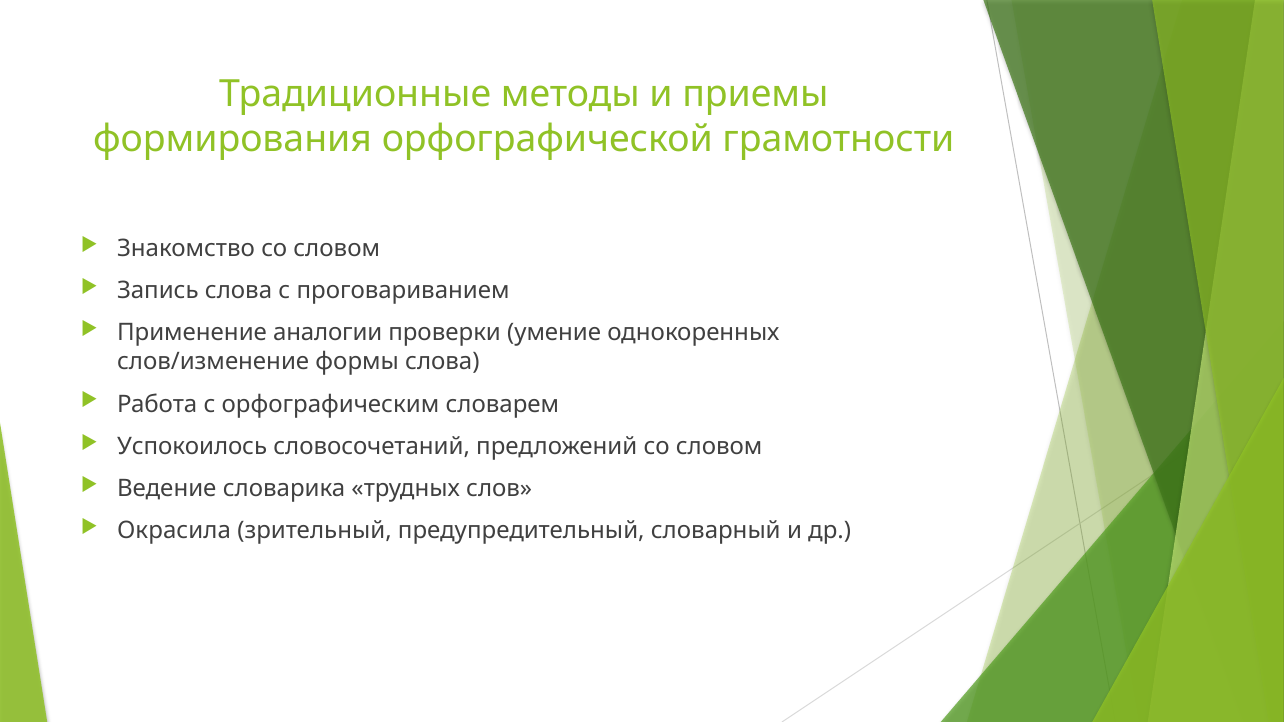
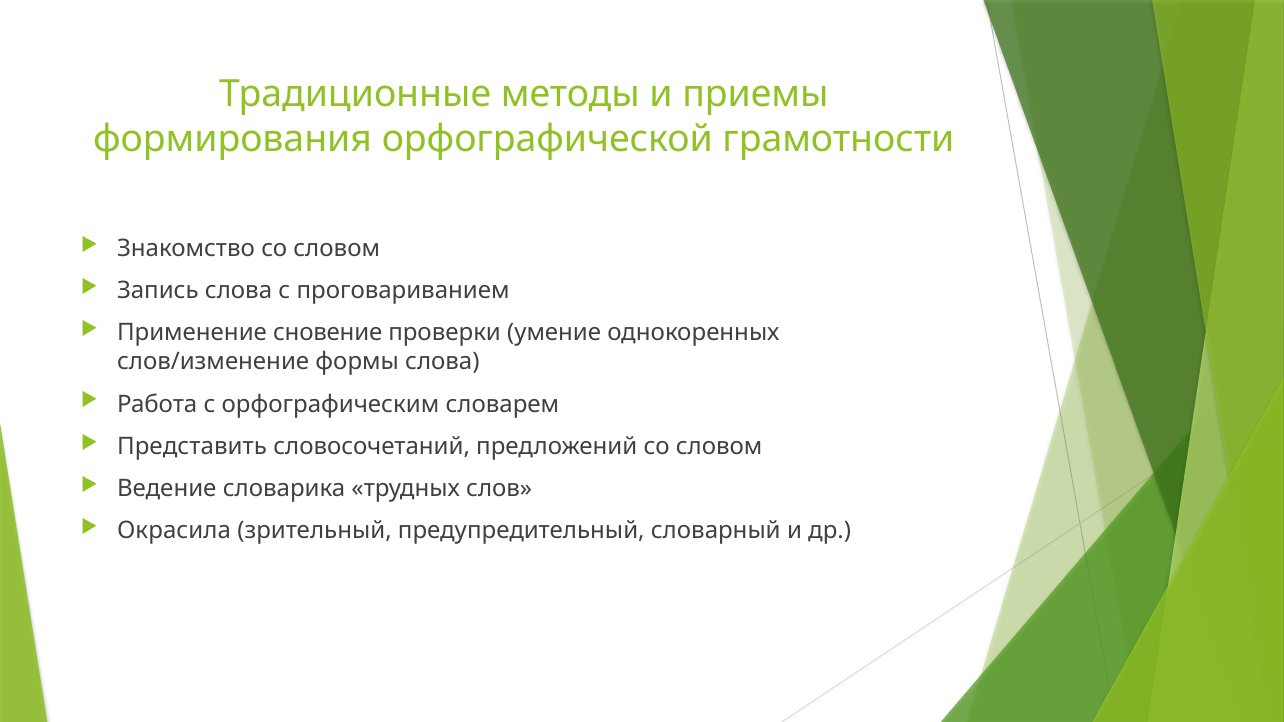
аналогии: аналогии -> сновение (328, 333)
Успокоилось: Успокоилось -> Представить (192, 446)
